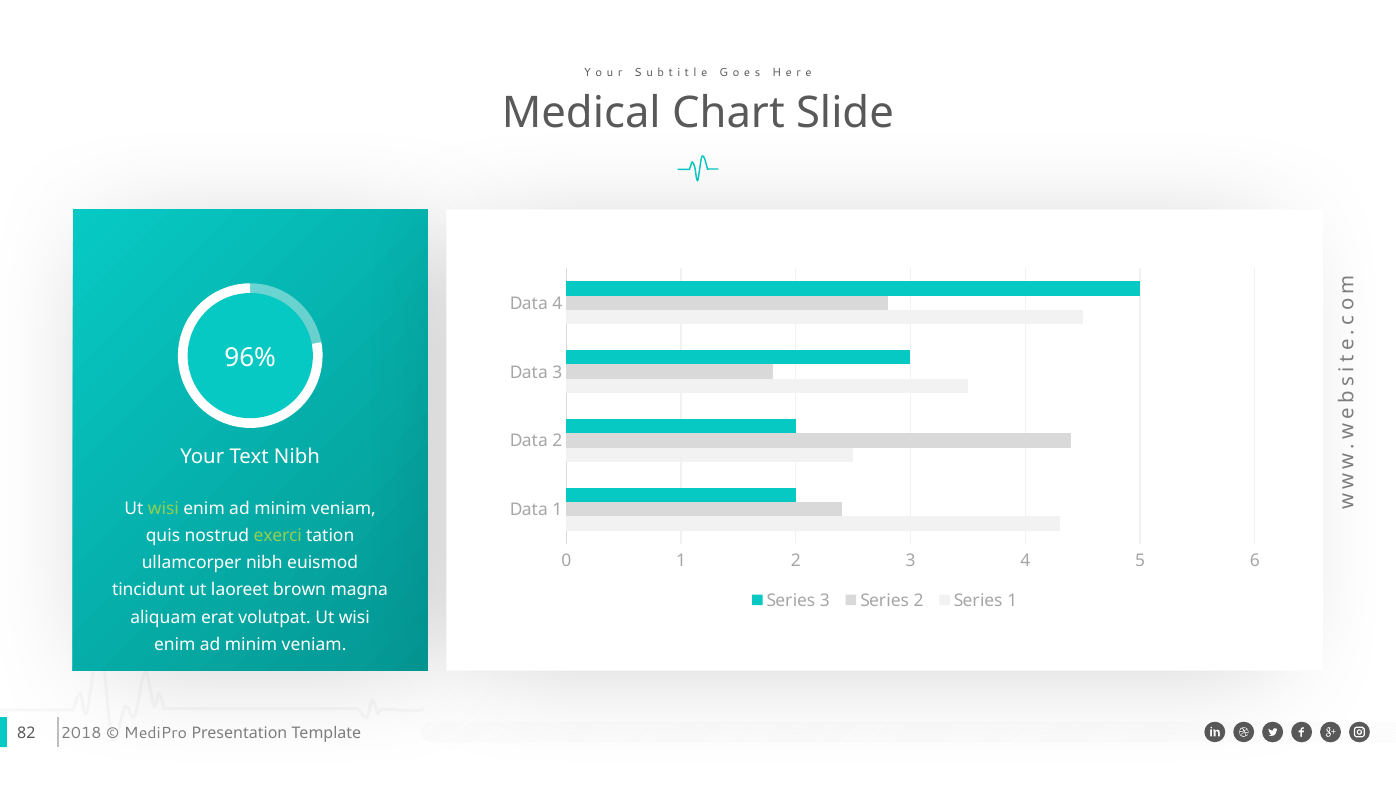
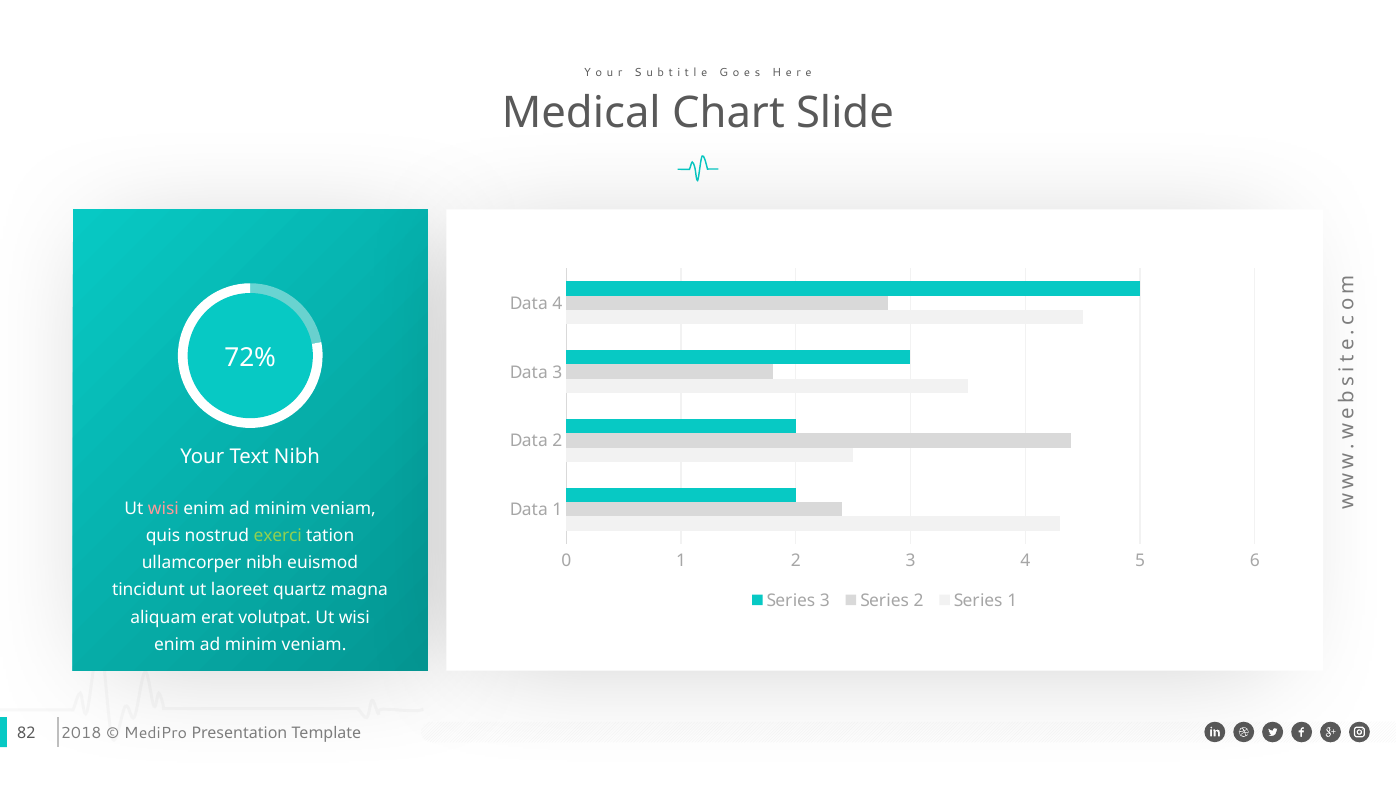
96%: 96% -> 72% (250, 358)
wisi colour: light green -> pink (163, 509)
brown: brown -> quartz (300, 590)
